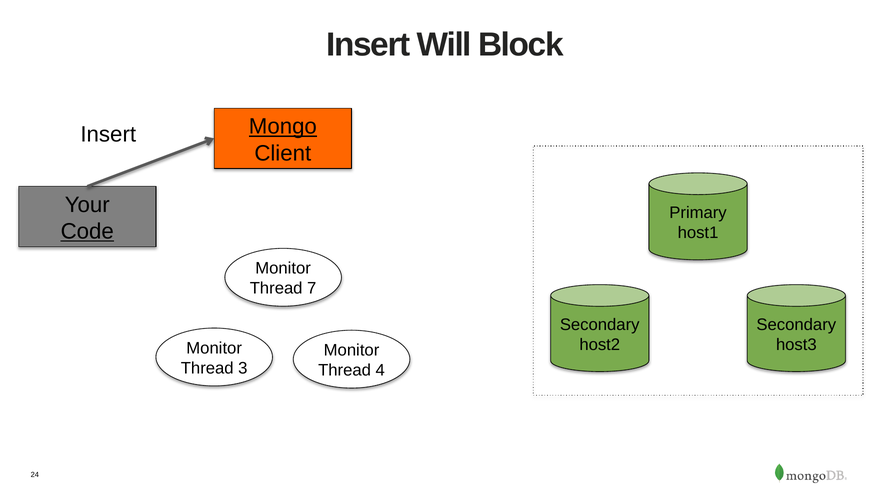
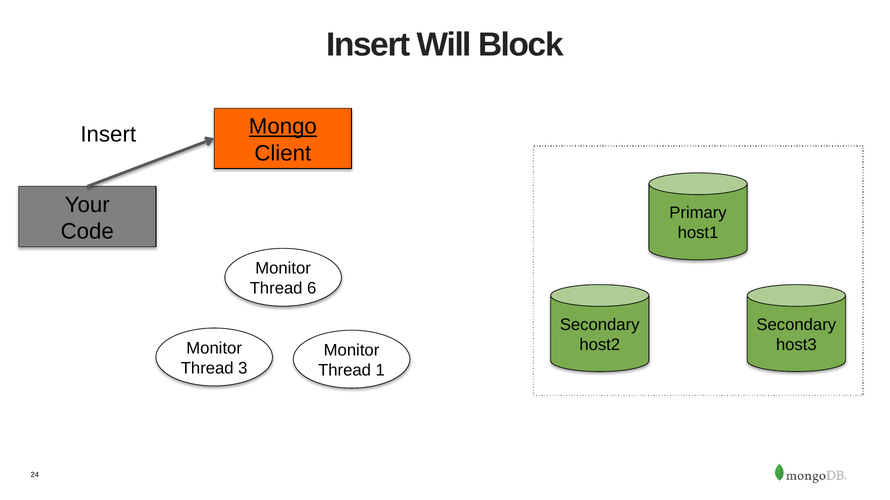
Code underline: present -> none (87, 232)
7: 7 -> 6 (312, 289)
4: 4 -> 1 (380, 371)
